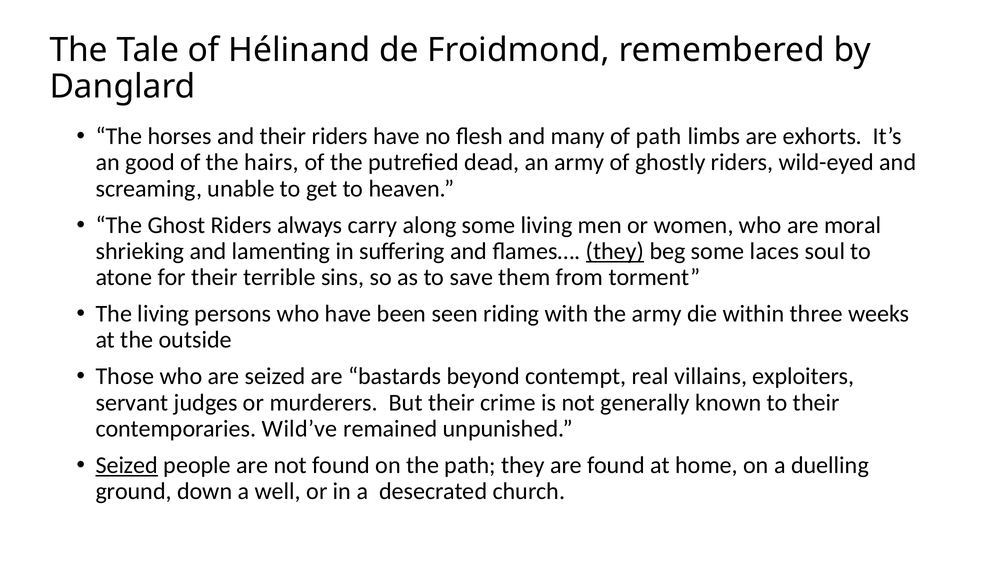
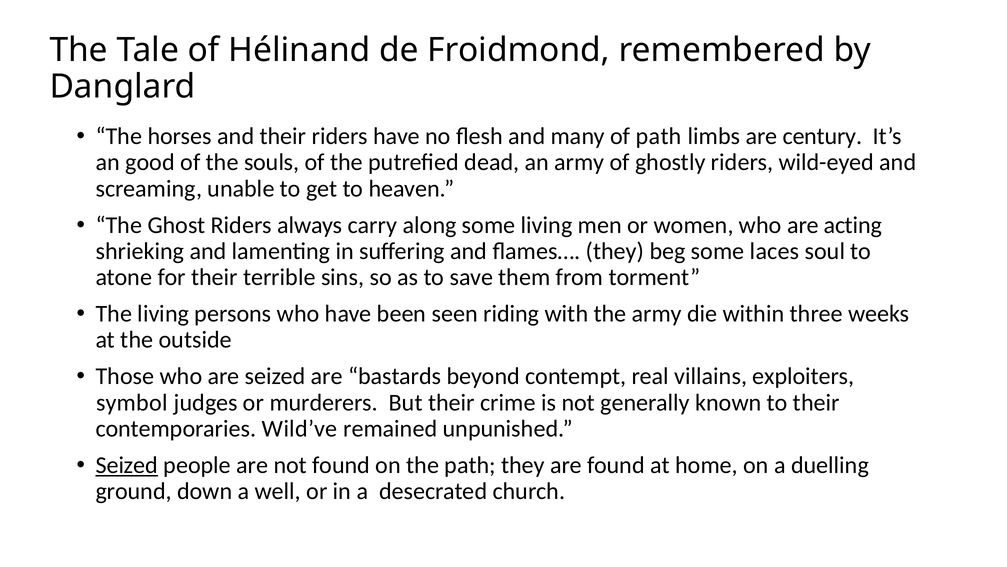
exhorts: exhorts -> century (822, 136)
hairs: hairs -> souls (272, 162)
moral: moral -> acting (853, 225)
they underline: present -> none (615, 251)
servant: servant -> symbol (132, 402)
